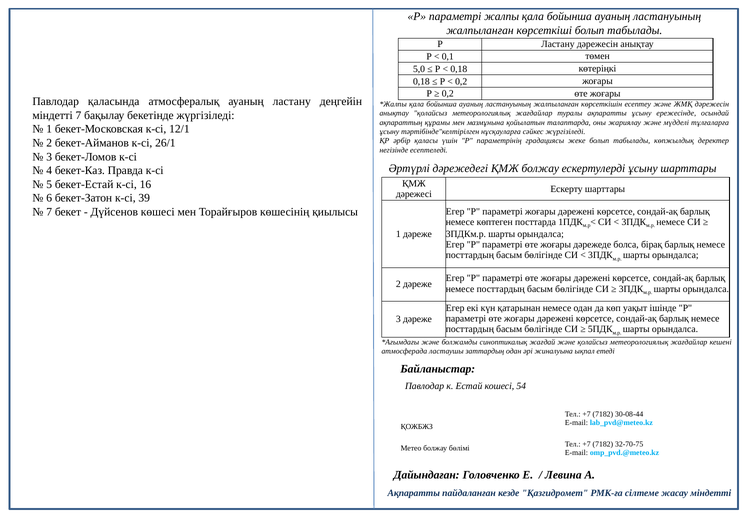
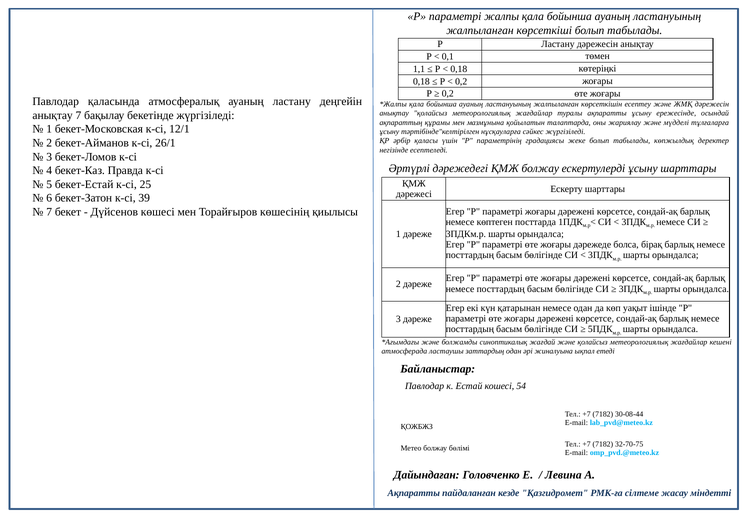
5,0: 5,0 -> 1,1 (419, 69)
міндетті: міндетті -> анықтау (53, 115)
16: 16 -> 25 (145, 184)
